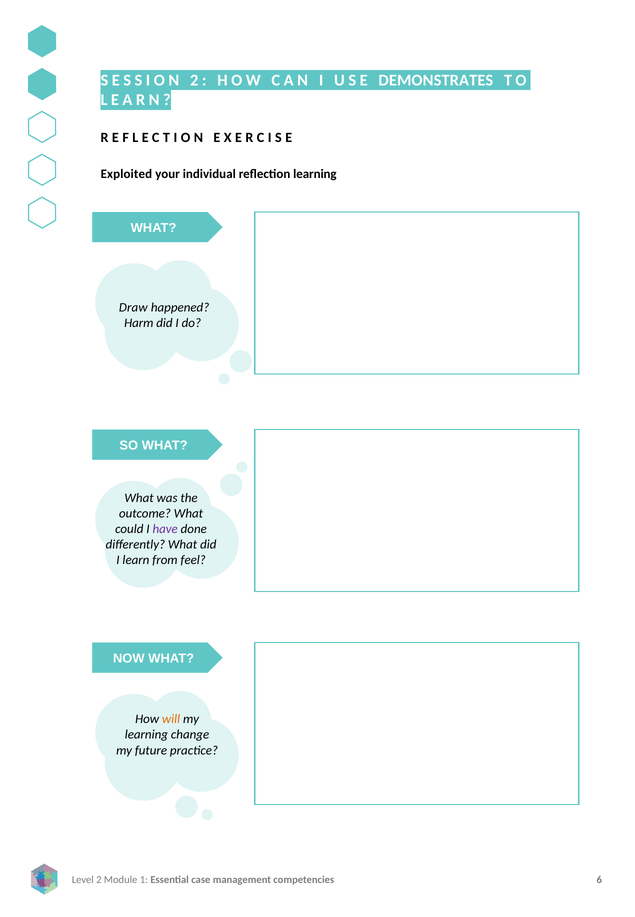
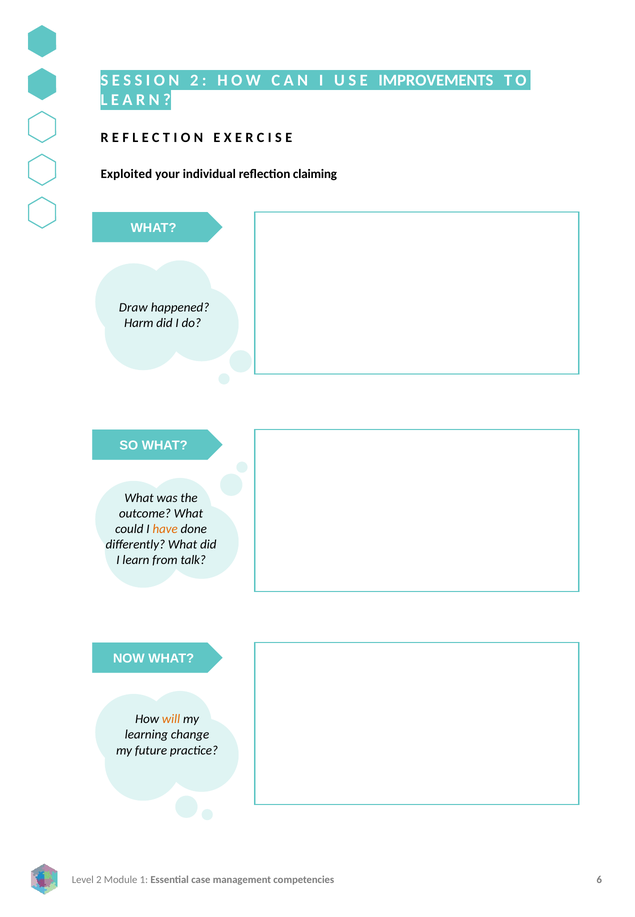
DEMONSTRATES: DEMONSTRATES -> IMPROVEMENTS (436, 80)
reflection learning: learning -> claiming (315, 174)
have colour: purple -> orange (165, 529)
feel: feel -> talk (193, 560)
